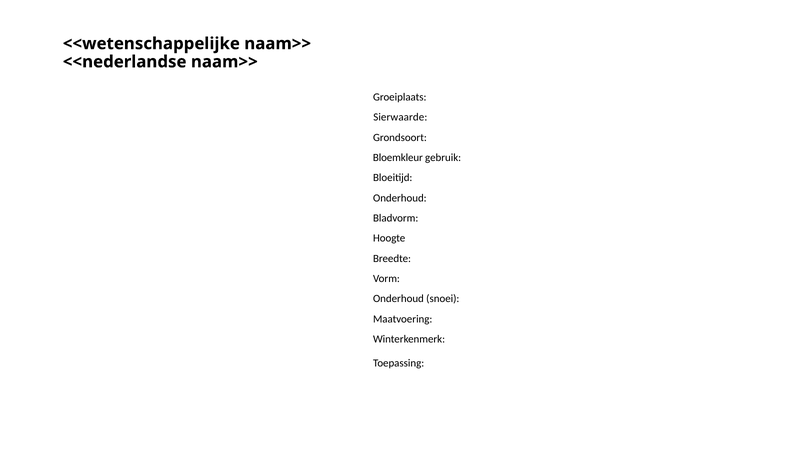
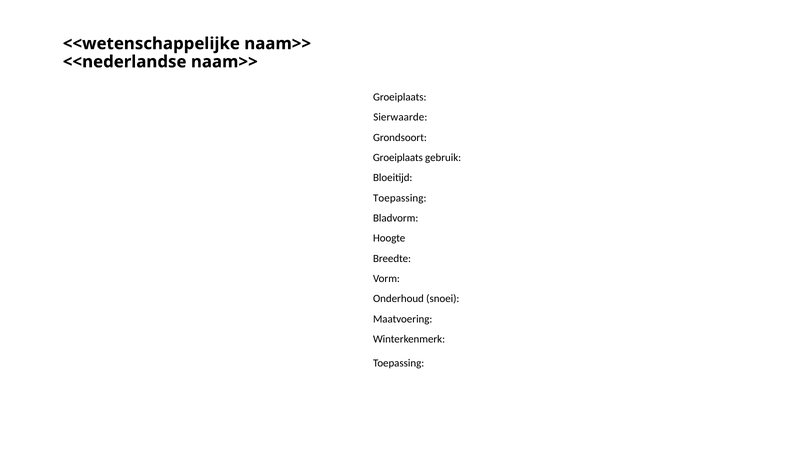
Bloemkleur: Bloemkleur -> Groeiplaats (398, 158)
Onderhoud: Onderhoud -> Toepassing (400, 198)
